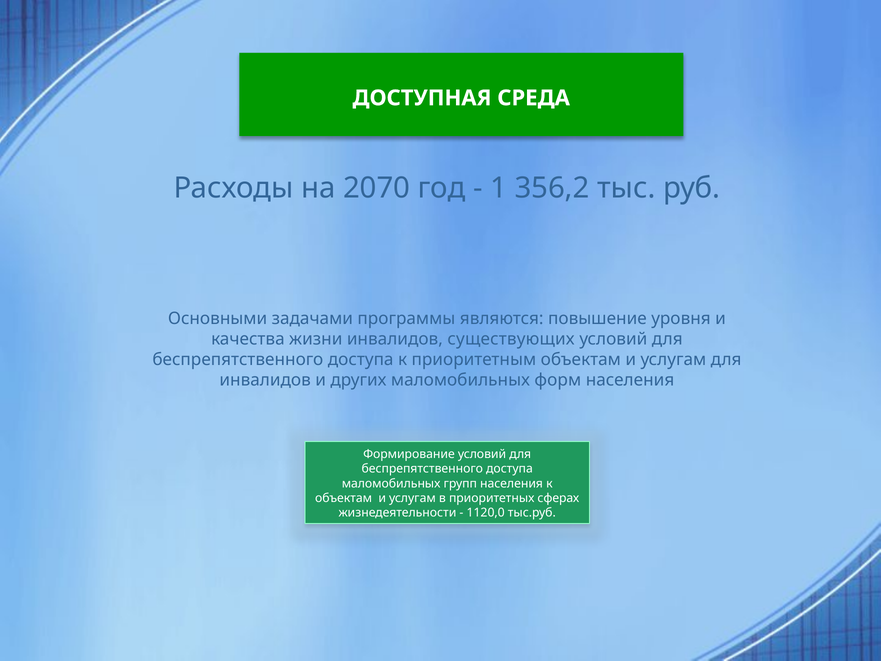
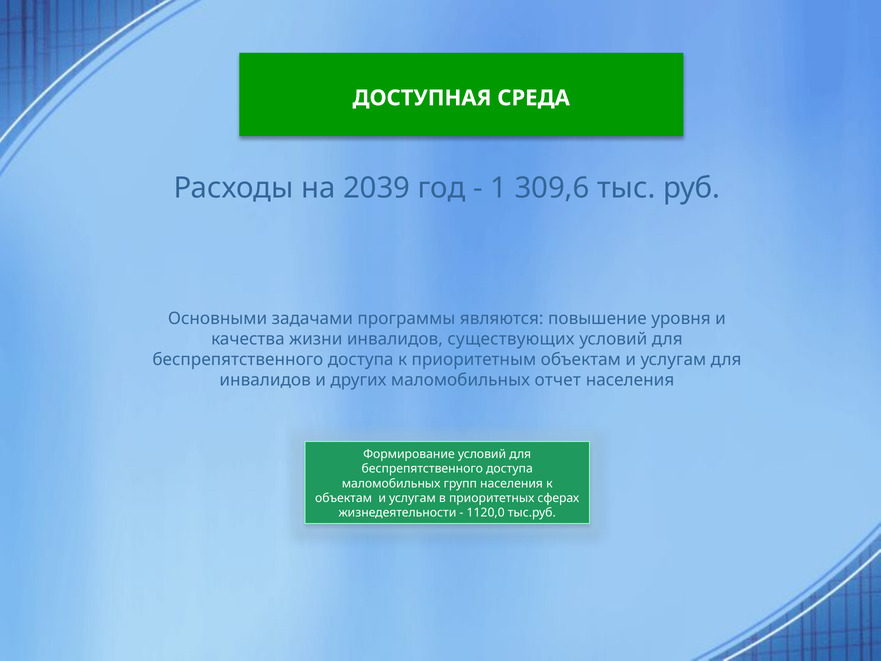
2070: 2070 -> 2039 (377, 188)
356,2: 356,2 -> 309,6 (552, 188)
форм: форм -> отчет (558, 380)
